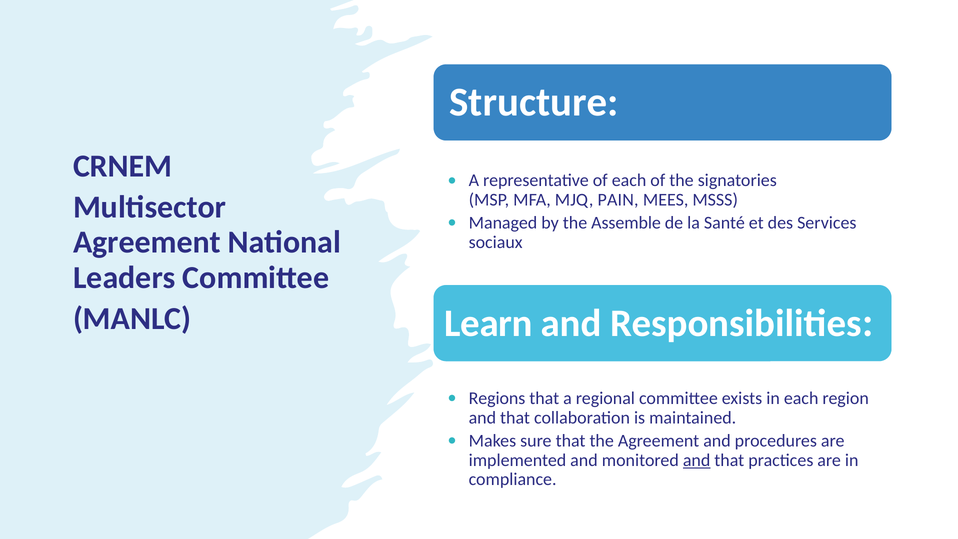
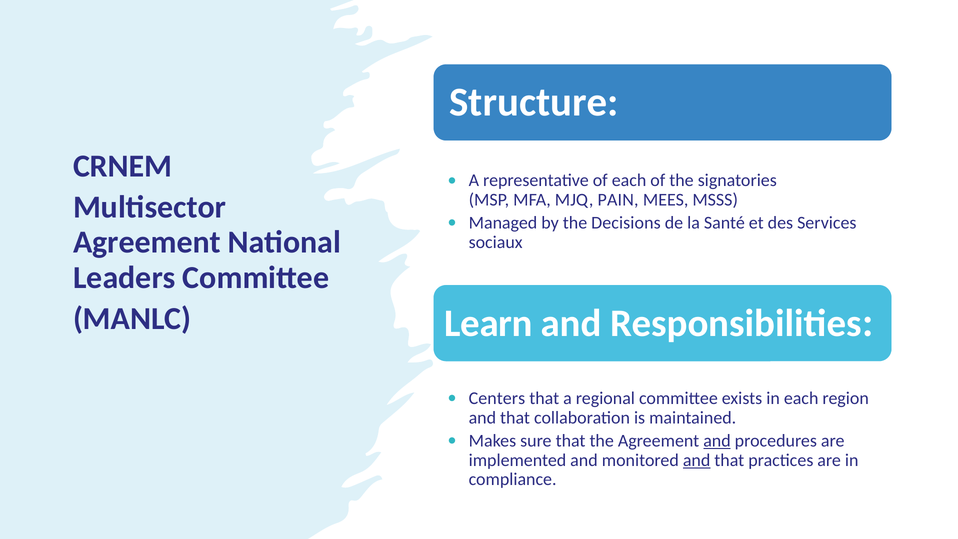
Assemble: Assemble -> Decisions (626, 223)
Regions: Regions -> Centers (497, 398)
and underline: none -> present (717, 441)
